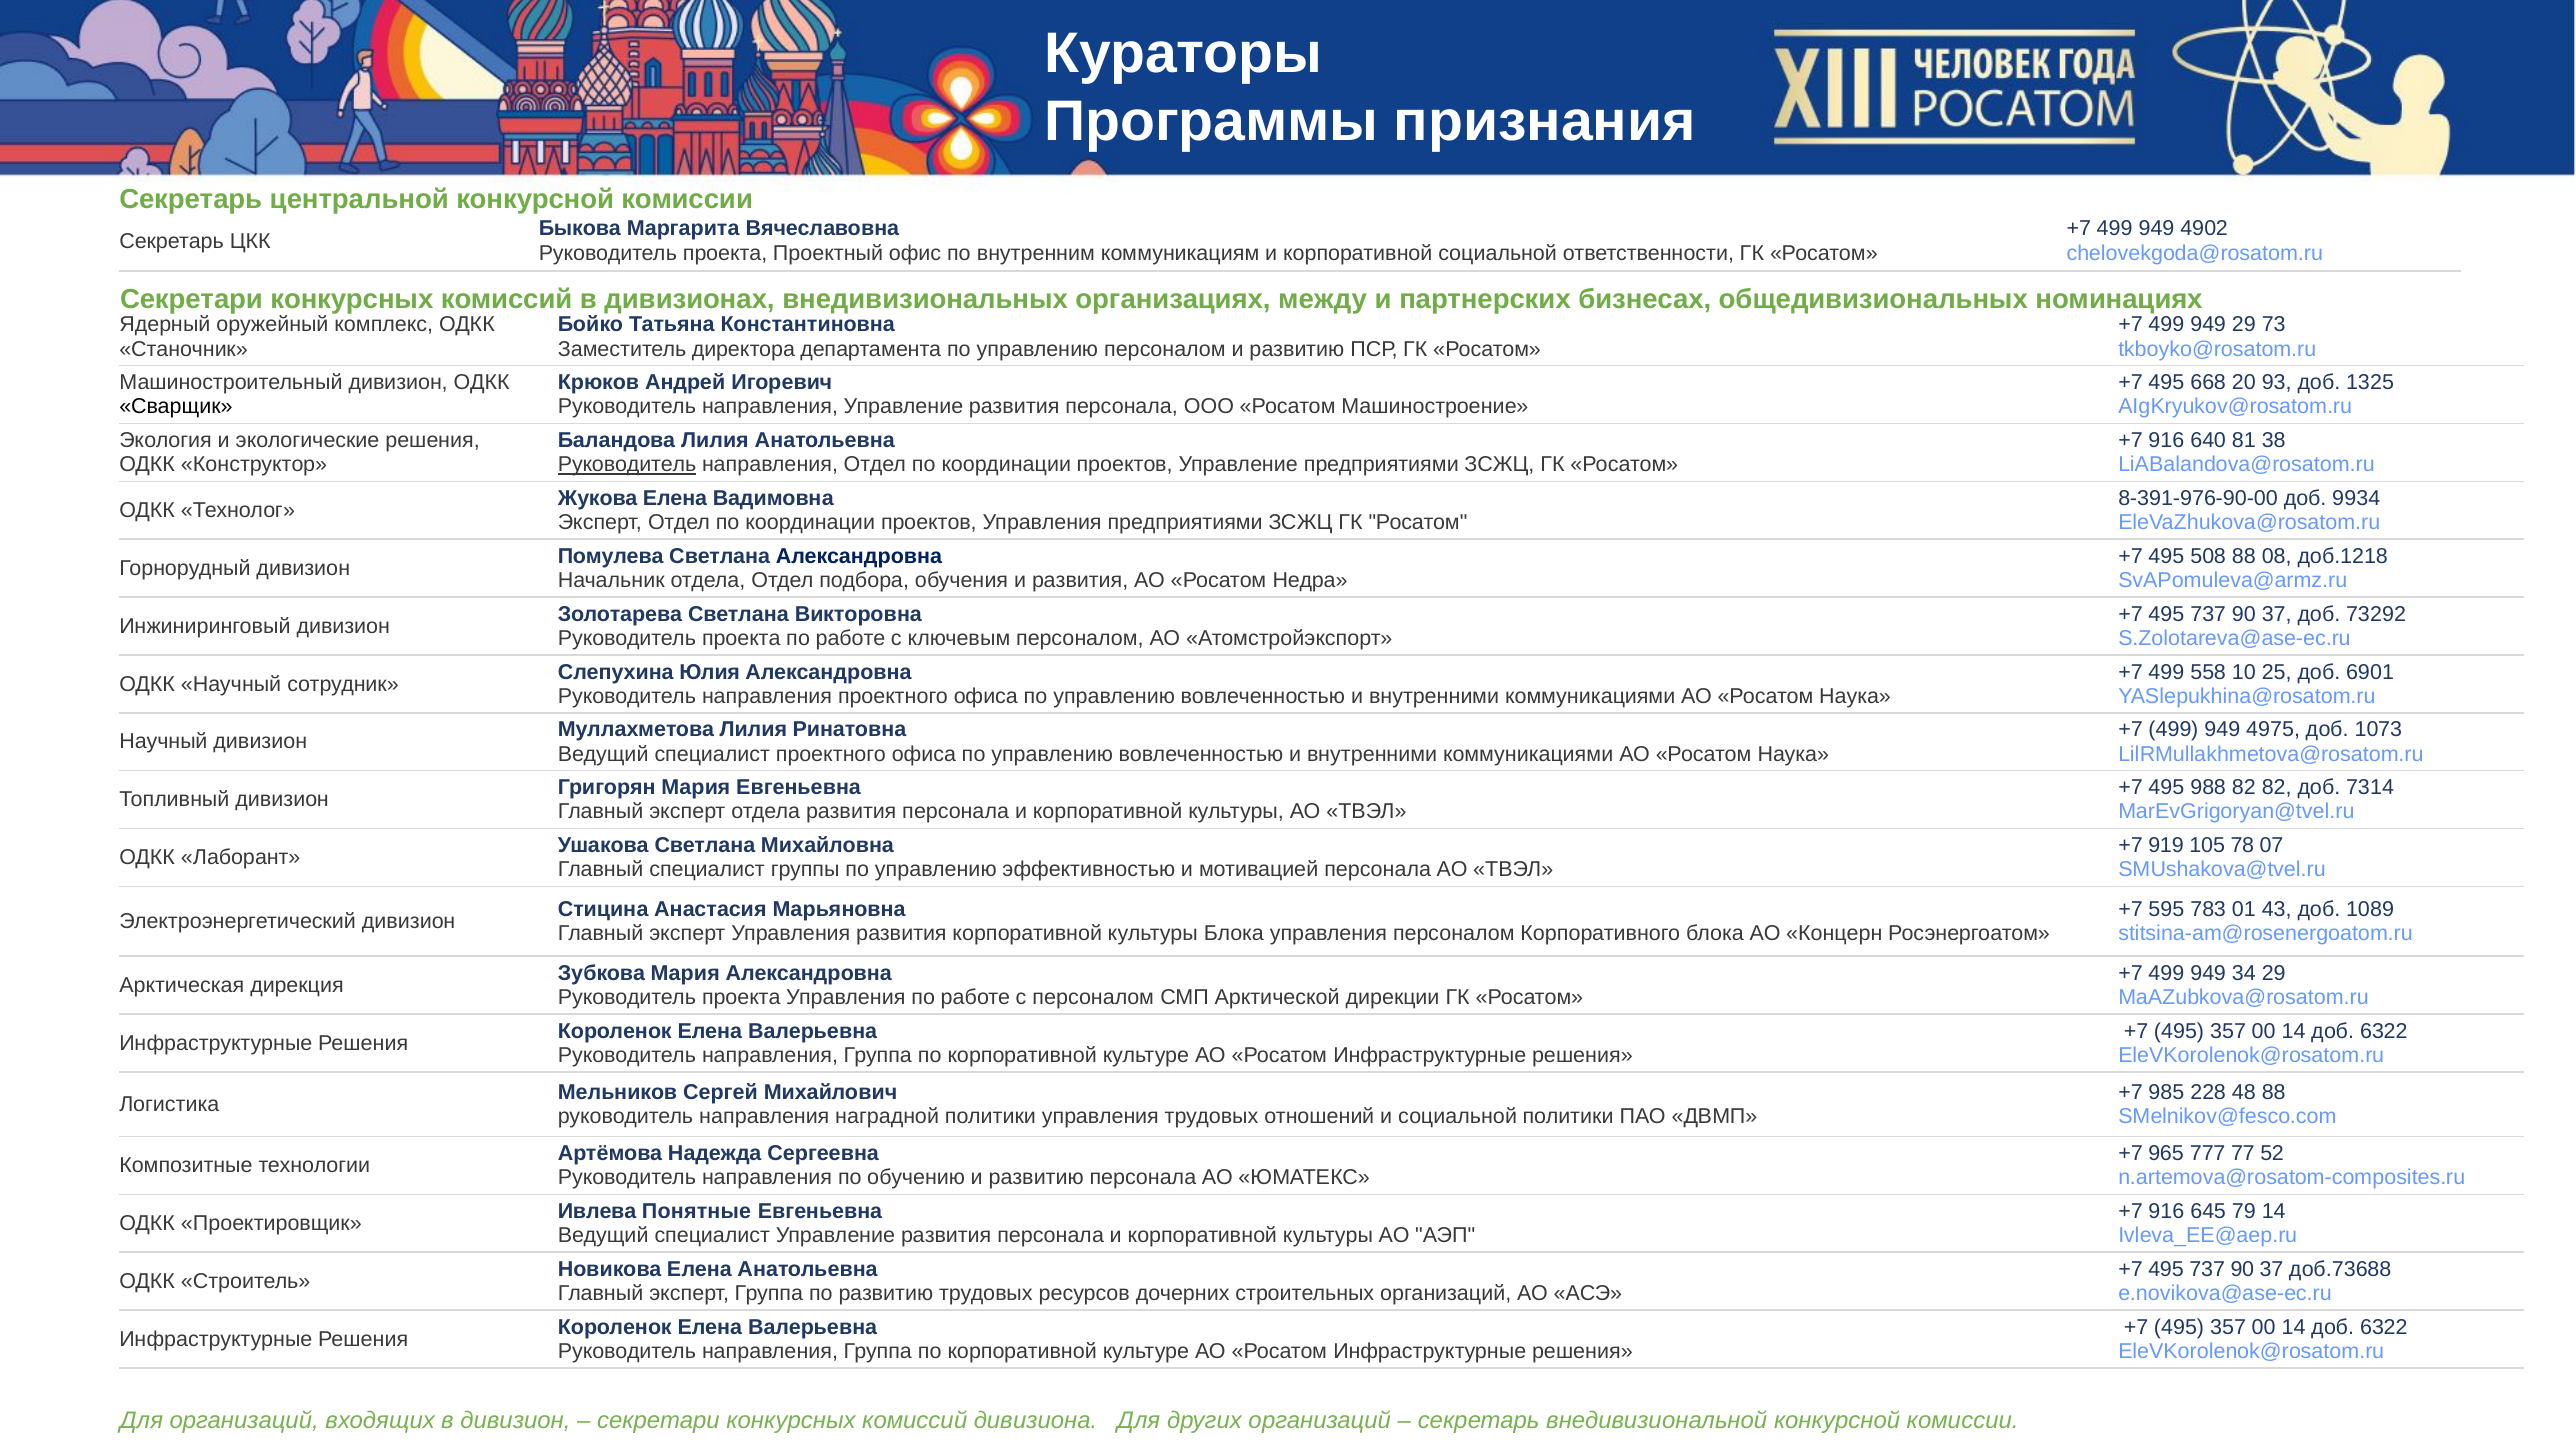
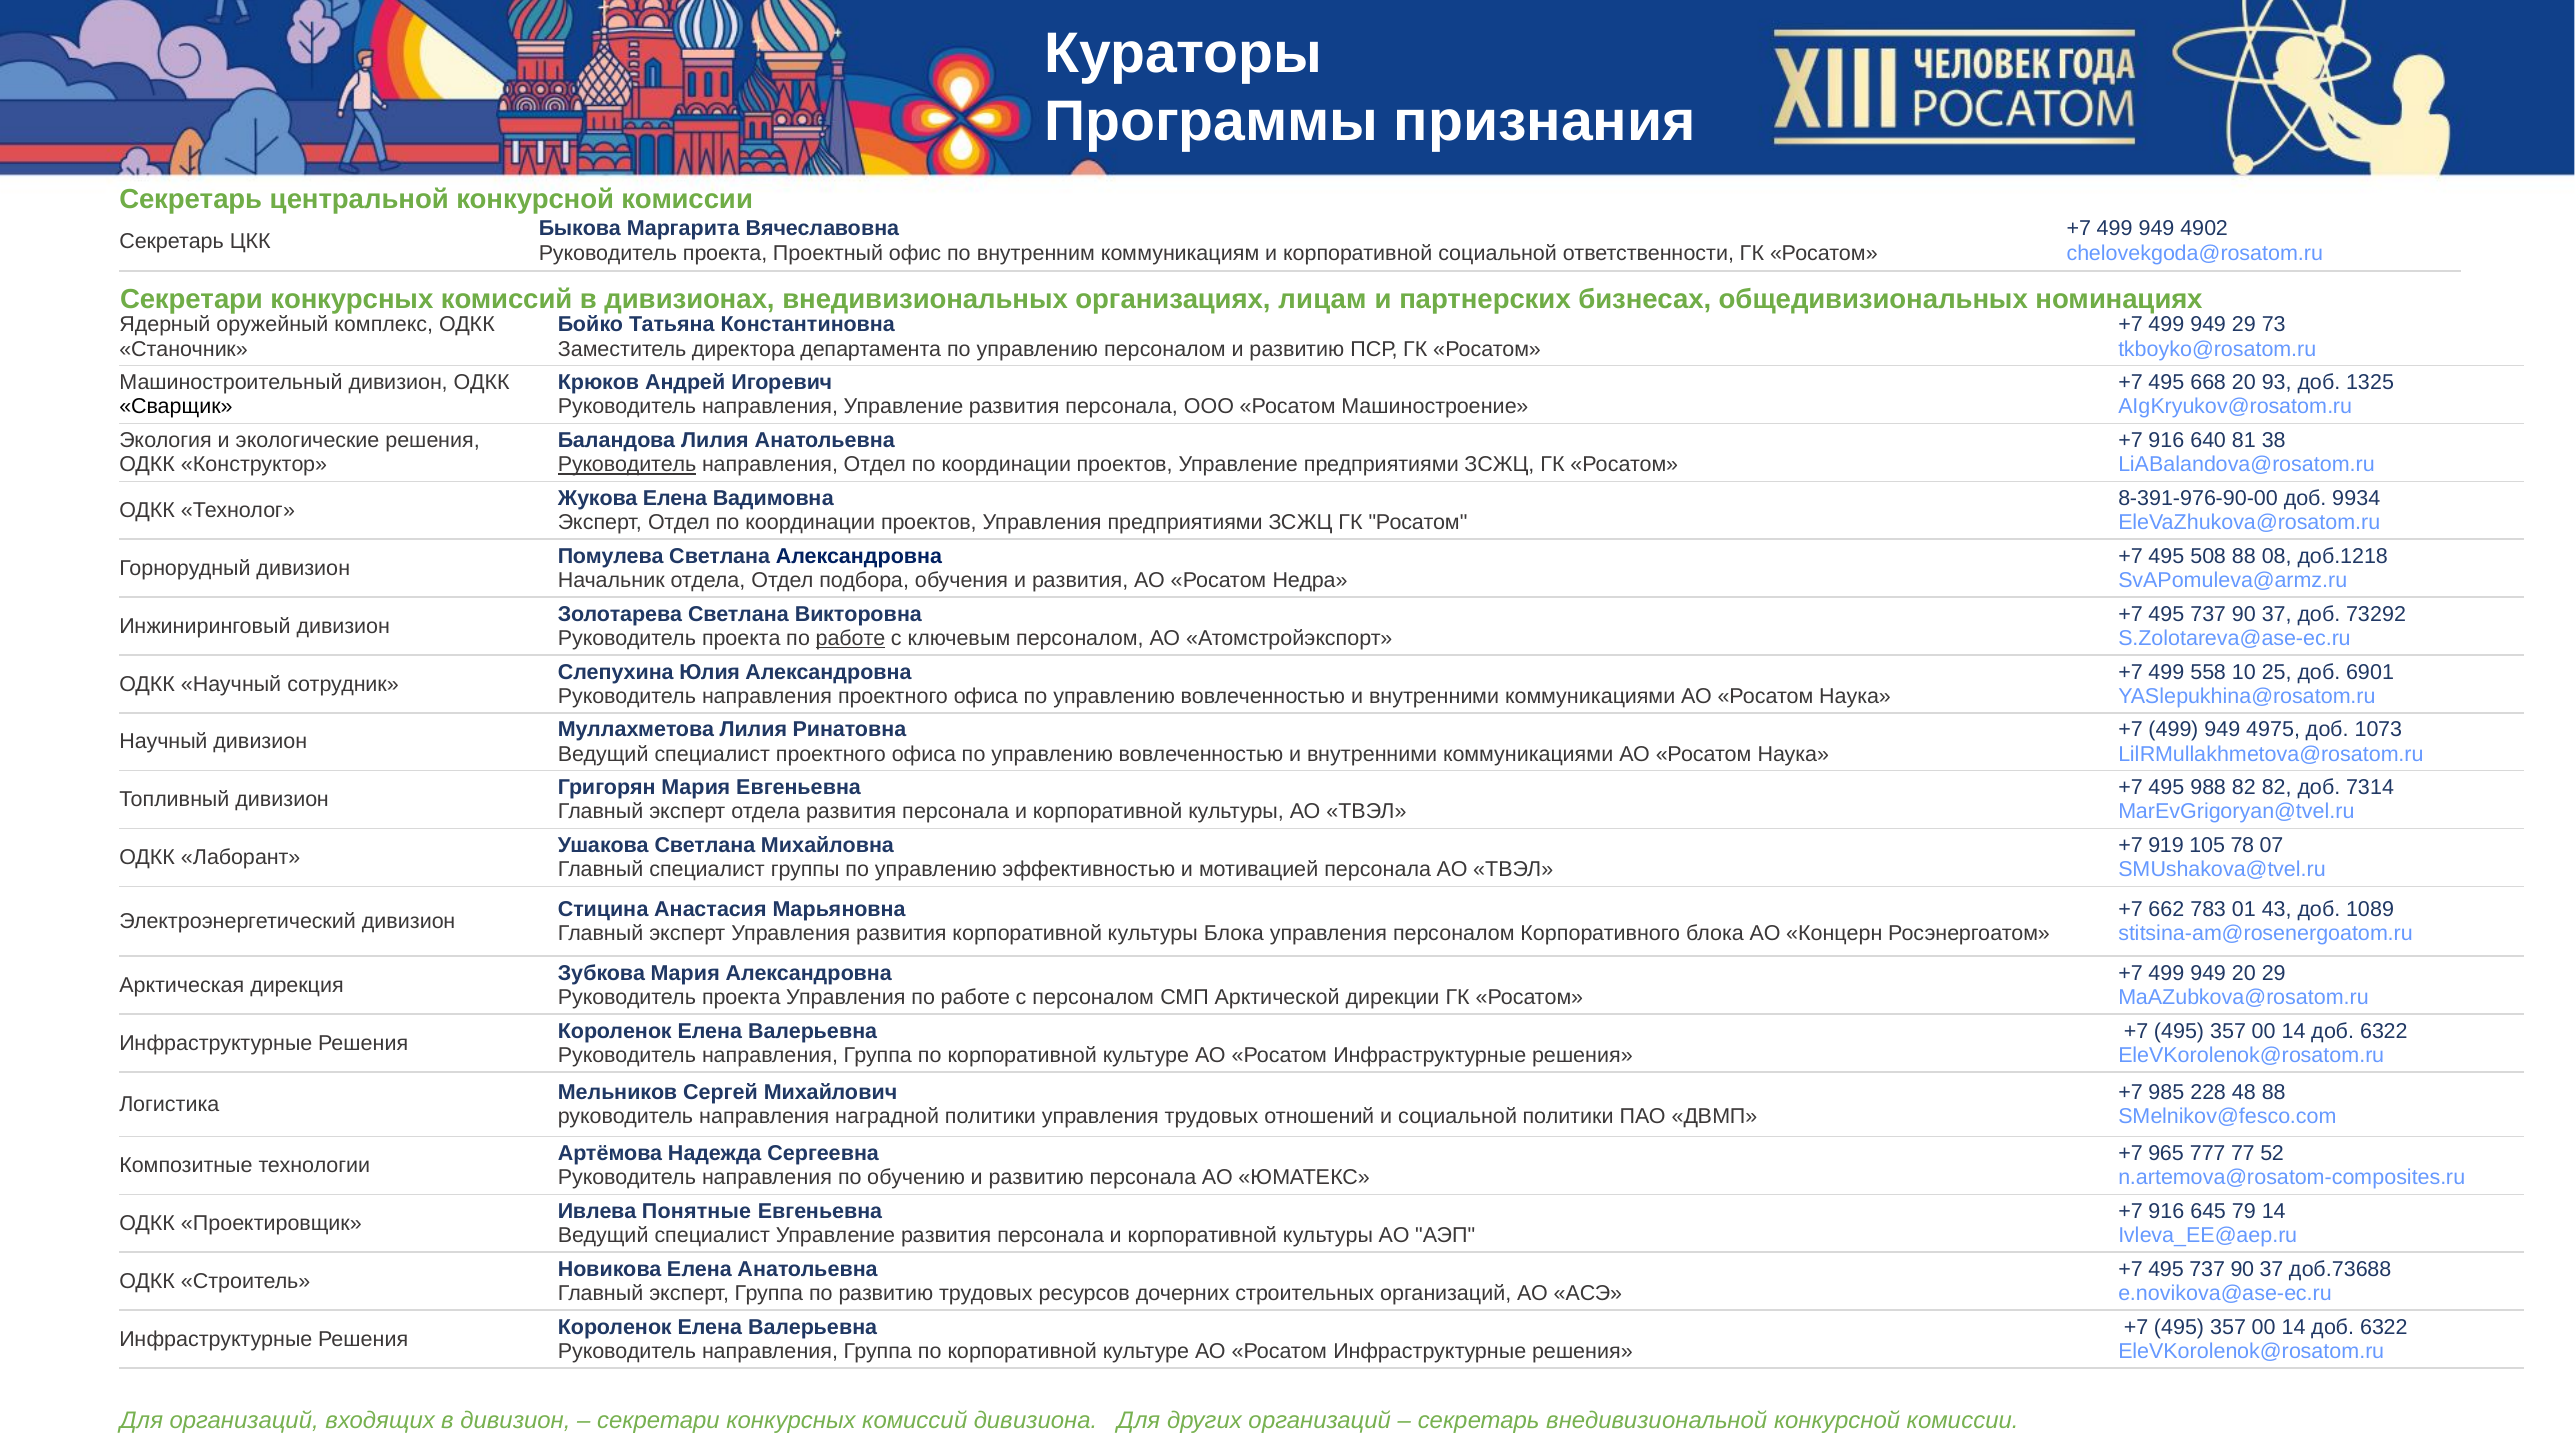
между: между -> лицам (1322, 299)
работе underline: none -> present (851, 638)
595: 595 -> 662 (2166, 909)
949 34: 34 -> 20 (2244, 973)
